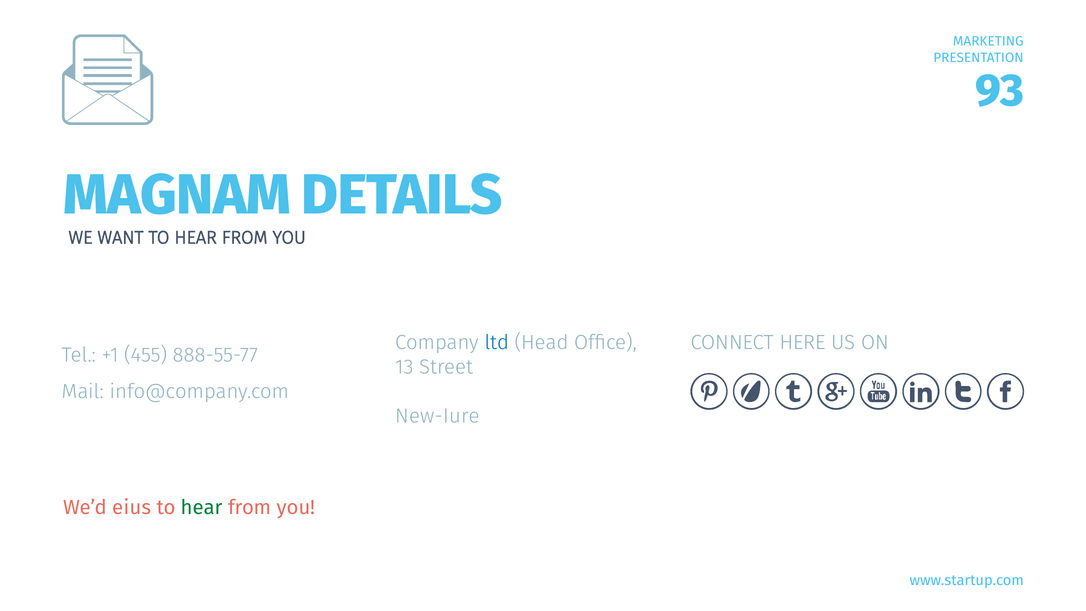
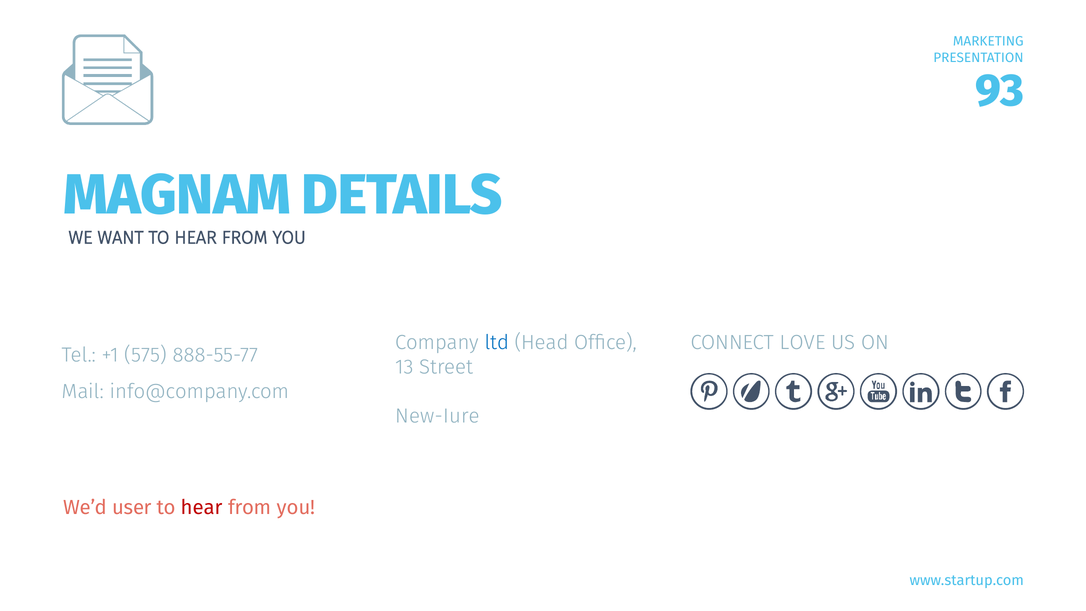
HERE: HERE -> LOVE (803, 343)
455: 455 -> 575 (146, 355)
eius: eius -> user (132, 507)
hear colour: green -> red (202, 507)
